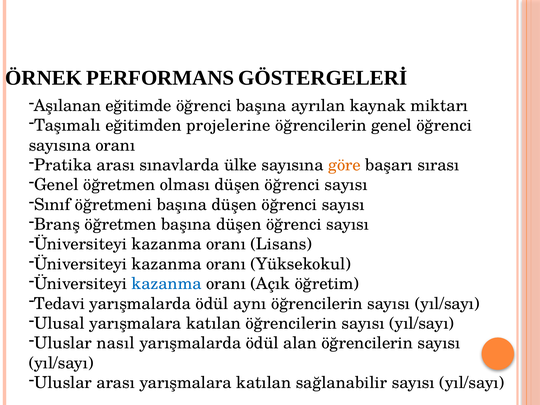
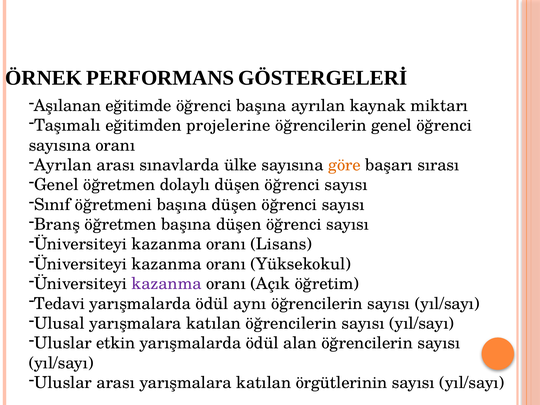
Pratika: Pratika -> Ayrılan (63, 165)
olması: olması -> dolaylı (185, 185)
kazanma colour: blue -> purple (167, 284)
nasıl: nasıl -> etkin (116, 343)
sağlanabilir: sağlanabilir -> örgütlerinin (341, 383)
